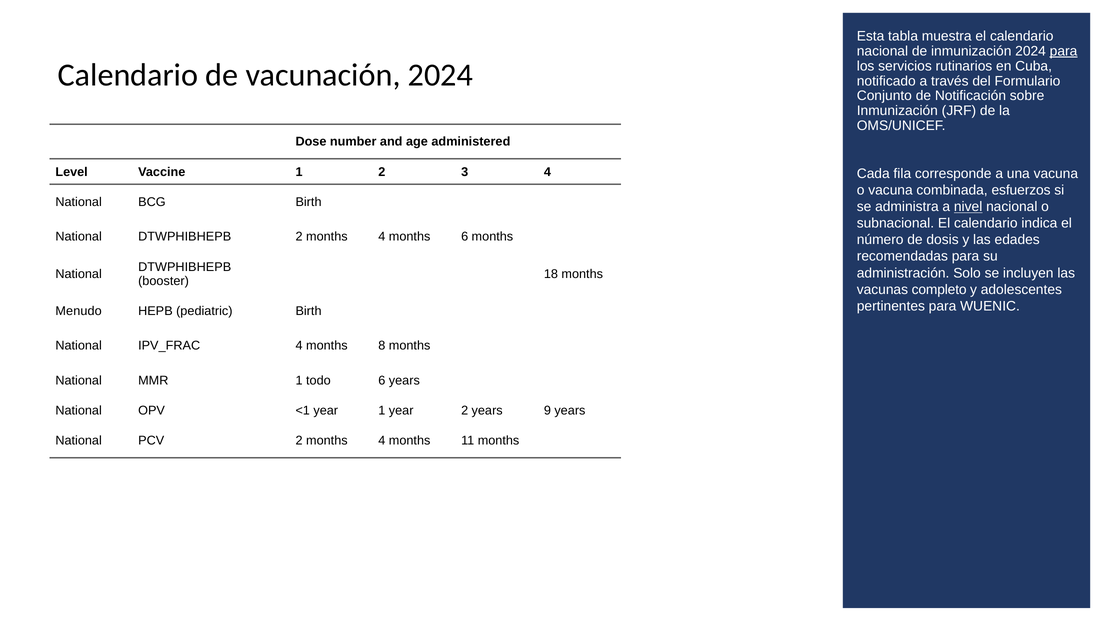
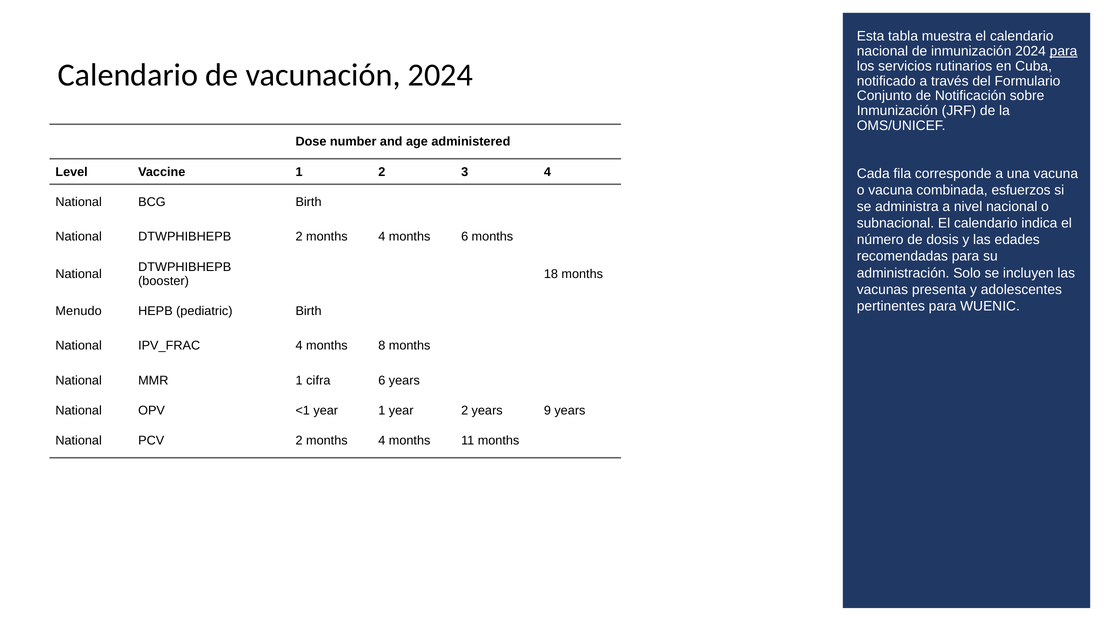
nivel underline: present -> none (968, 207)
completo: completo -> presenta (939, 290)
todo: todo -> cifra (318, 380)
